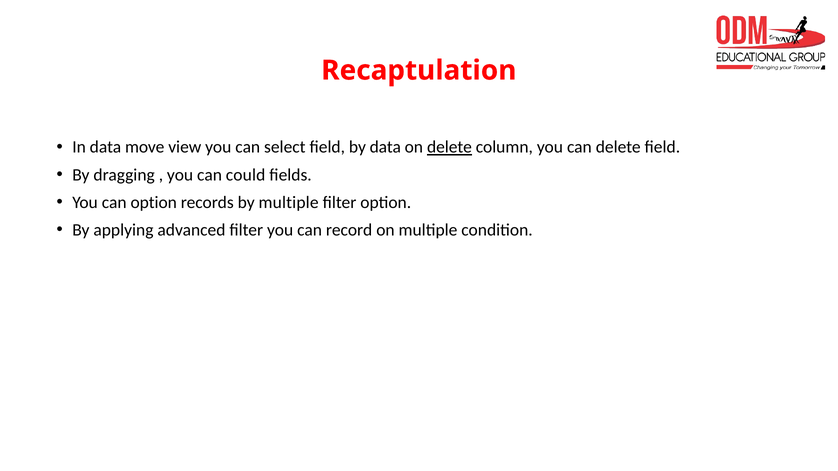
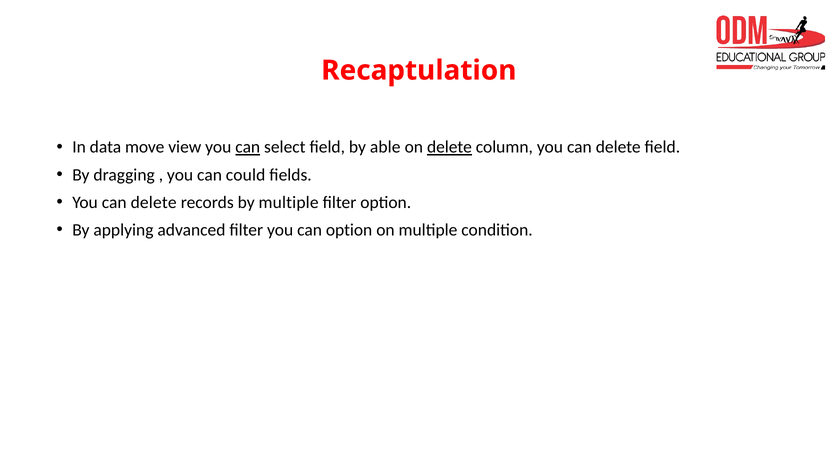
can underline: none -> present (248, 147)
by data: data -> able (385, 147)
option: option -> delete (154, 203)
can record: record -> option (349, 230)
